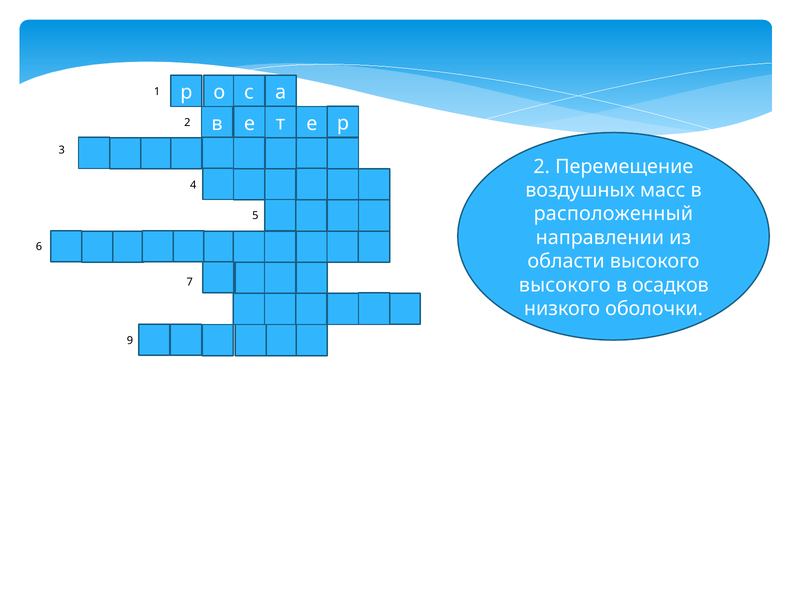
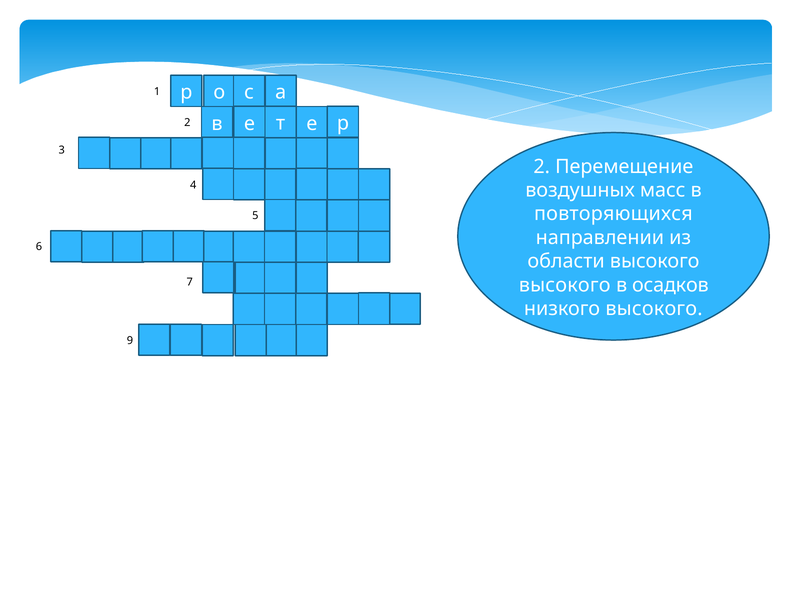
расположенный: расположенный -> повторяющихся (613, 214)
низкого оболочки: оболочки -> высокого (654, 309)
